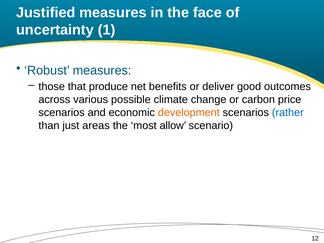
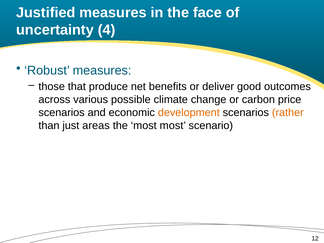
1: 1 -> 4 (107, 30)
rather colour: blue -> orange (288, 113)
most allow: allow -> most (173, 125)
